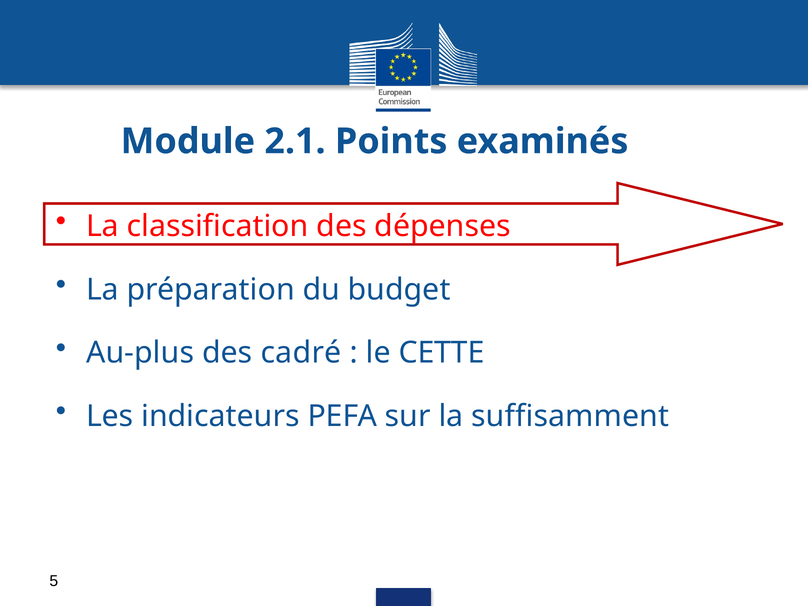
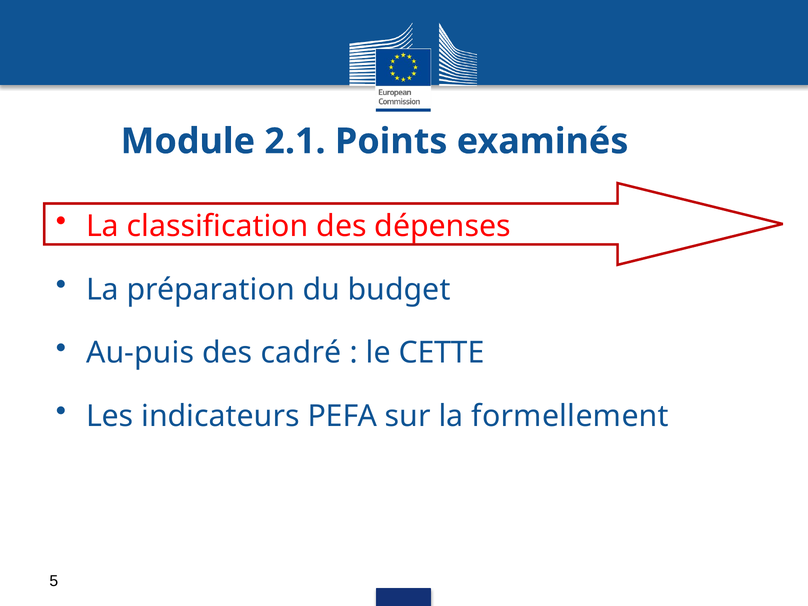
Au-plus: Au-plus -> Au-puis (140, 353)
suffisamment: suffisamment -> formellement (570, 416)
